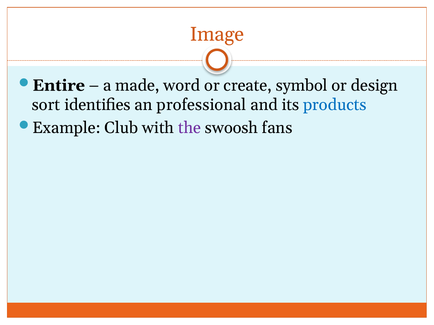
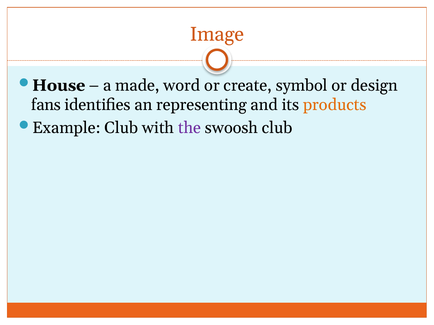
Entire: Entire -> House (59, 86)
sort: sort -> fans (46, 105)
professional: professional -> representing (202, 105)
products colour: blue -> orange (335, 105)
swoosh fans: fans -> club (277, 128)
